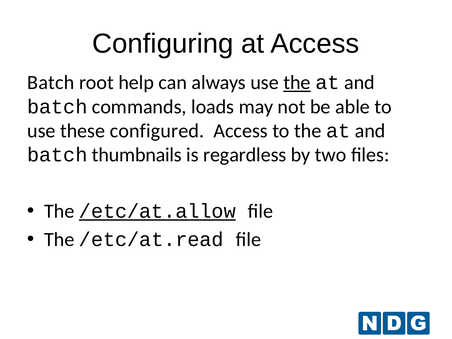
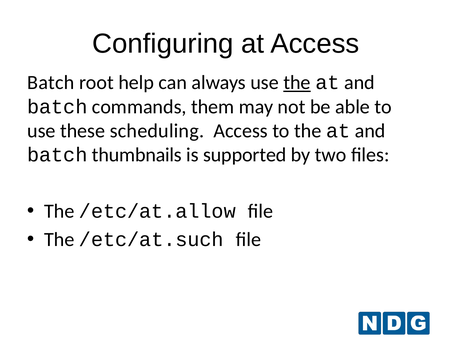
loads: loads -> them (213, 107)
configured: configured -> scheduling (157, 131)
regardless: regardless -> supported (245, 155)
/etc/at.allow underline: present -> none (157, 211)
/etc/at.read: /etc/at.read -> /etc/at.such (151, 239)
